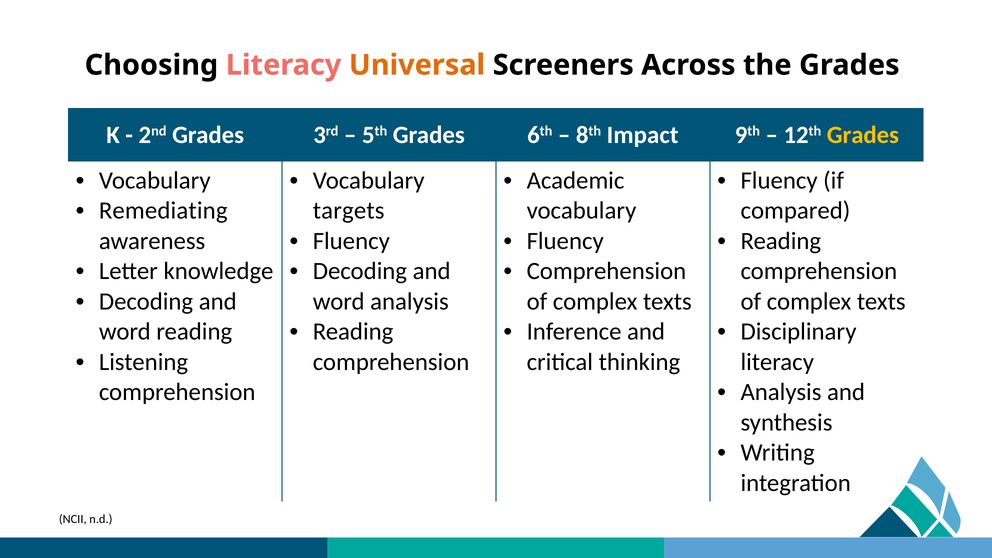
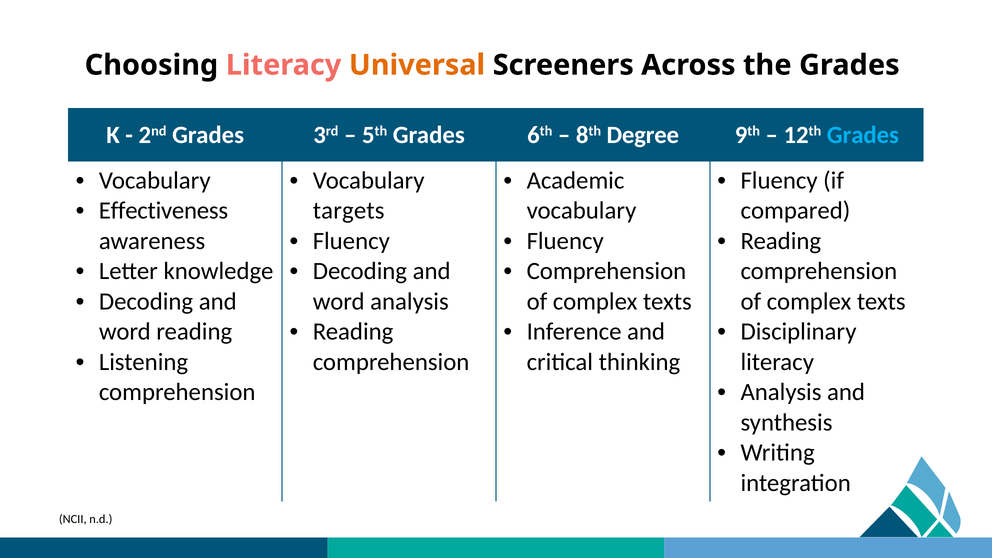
Impact: Impact -> Degree (643, 135)
Grades colour: yellow -> light blue (863, 135)
Remediating: Remediating -> Effectiveness (163, 211)
